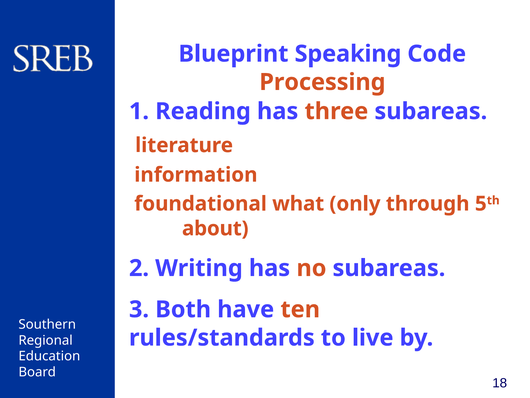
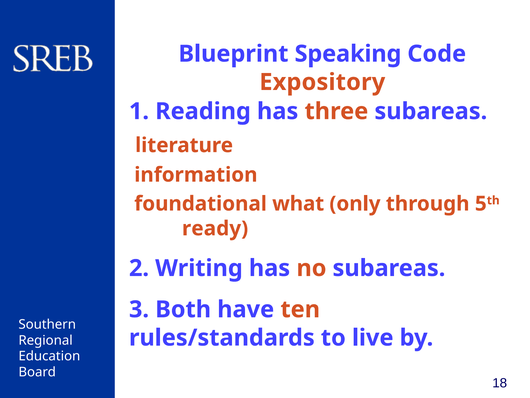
Processing: Processing -> Expository (322, 82)
about: about -> ready (215, 228)
